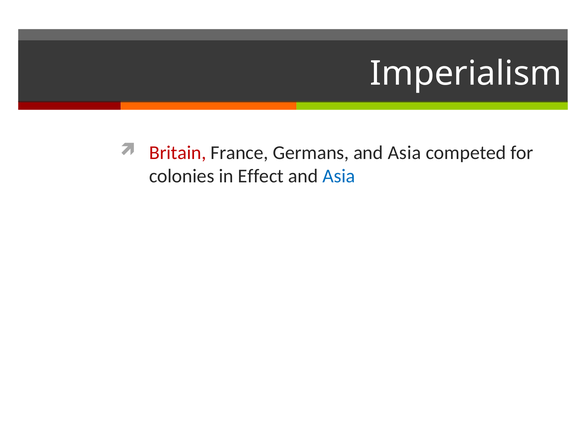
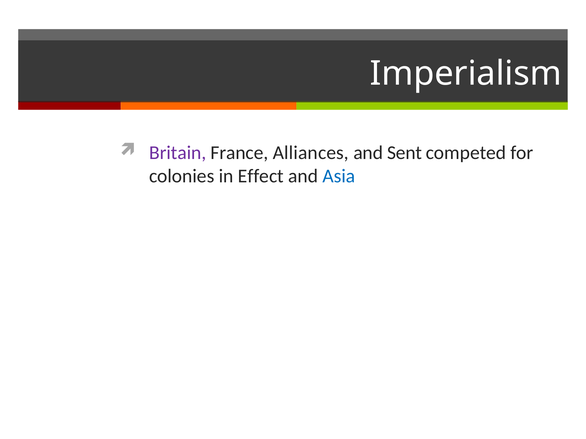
Britain colour: red -> purple (178, 153)
Germans: Germans -> Alliances (311, 153)
Asia: Asia -> Sent (405, 153)
